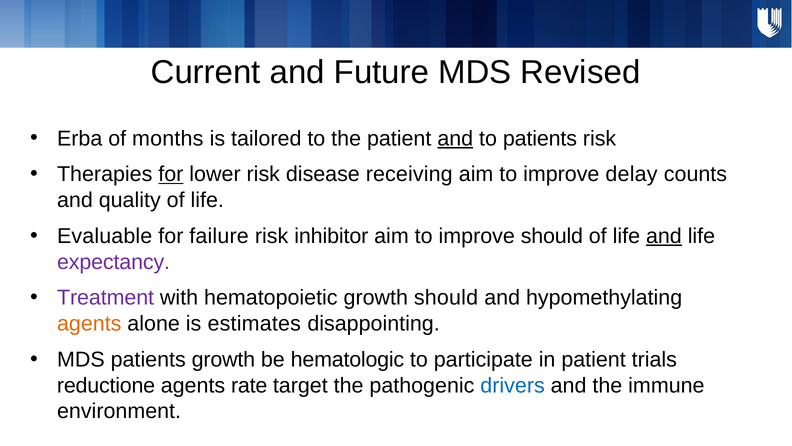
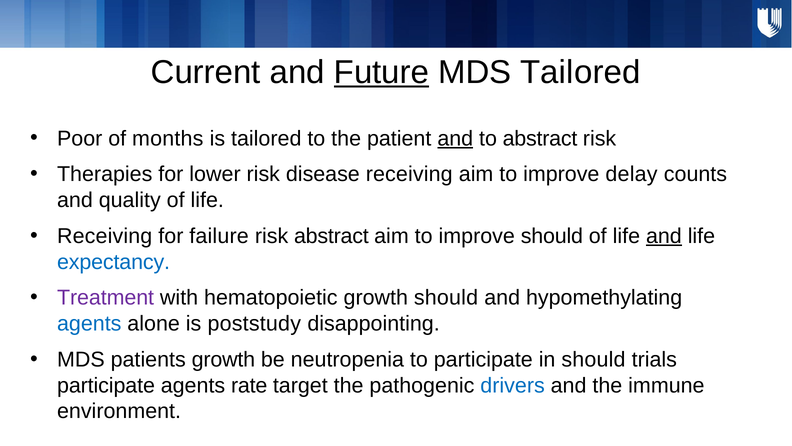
Future underline: none -> present (382, 72)
MDS Revised: Revised -> Tailored (580, 72)
Erba: Erba -> Poor (80, 138)
to patients: patients -> abstract (540, 138)
for underline: present -> none (171, 174)
Evaluable: Evaluable -> Receiving (105, 236)
risk inhibitor: inhibitor -> abstract (331, 236)
expectancy colour: purple -> blue (114, 262)
agents colour: orange -> blue (89, 323)
estimates: estimates -> poststudy (254, 323)
hematologic: hematologic -> neutropenia (347, 359)
in patient: patient -> should (593, 359)
reductione: reductione -> participate (106, 385)
